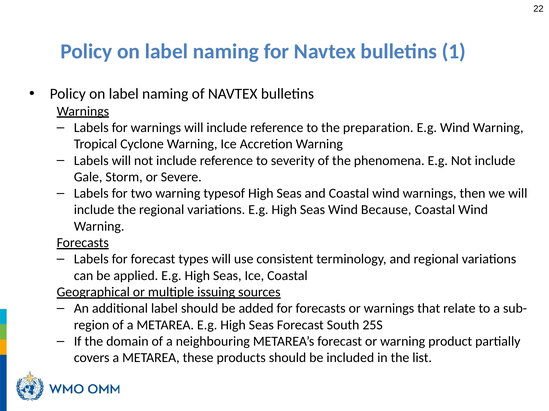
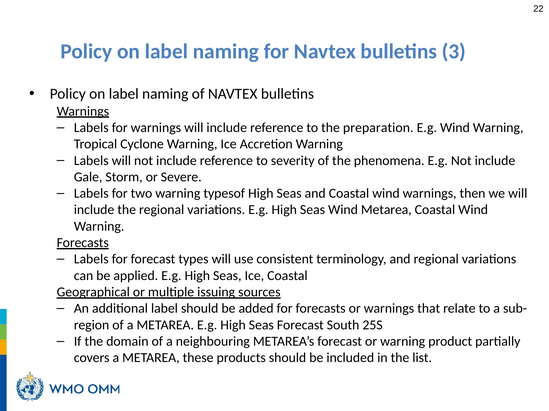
1: 1 -> 3 (454, 52)
Wind Because: Because -> Metarea (386, 210)
